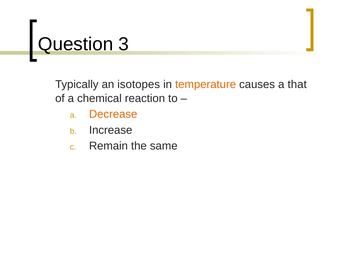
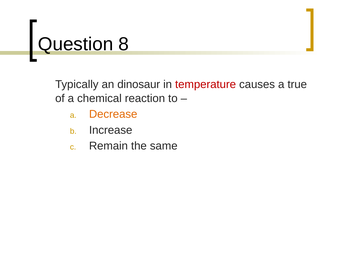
3: 3 -> 8 (124, 44)
isotopes: isotopes -> dinosaur (139, 85)
temperature colour: orange -> red (206, 85)
that: that -> true (297, 85)
